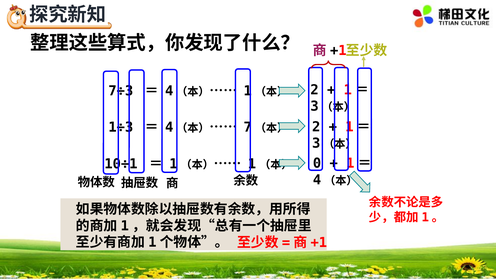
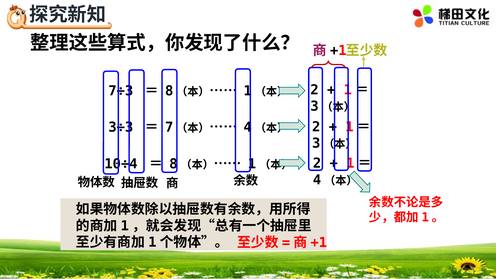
4: 4 -> 8 (169, 91)
1÷3: 1÷3 -> 3÷3 (121, 127)
4: 4 -> 7 (169, 127)
7: 7 -> 4 (248, 127)
10÷1: 10÷1 -> 10÷4 (121, 164)
1: 1 -> 8 (173, 164)
0: 0 -> 2 (317, 163)
